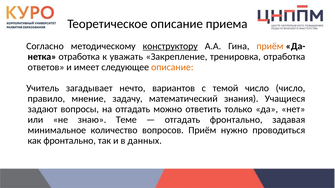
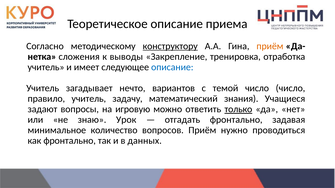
отработка: отработка -> сложения (79, 57)
уважать: уважать -> выводы (126, 57)
ответов: ответов -> учитель (46, 67)
описание colour: orange -> blue (172, 67)
правило мнение: мнение -> учитель (89, 99)
на отгадать: отгадать -> игровую (133, 109)
только underline: none -> present (238, 109)
Теме: Теме -> Урок (126, 120)
